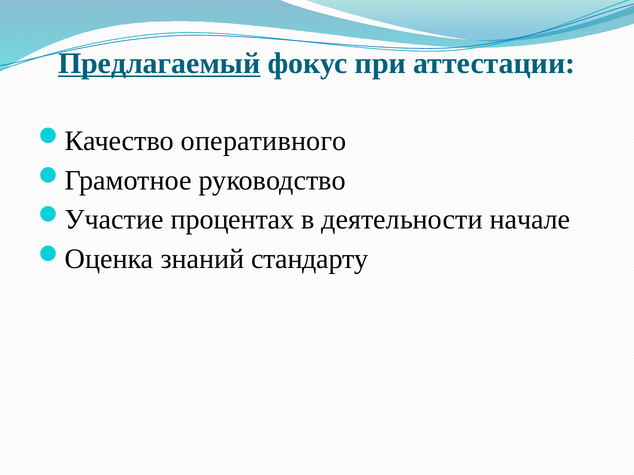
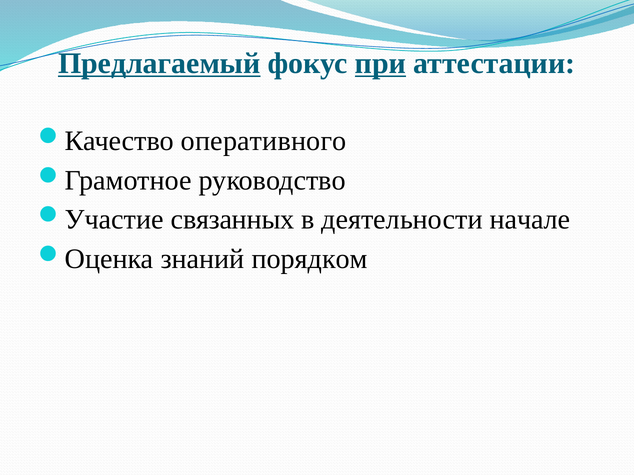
при underline: none -> present (380, 63)
процентах: процентах -> связанных (233, 220)
стандарту: стандарту -> порядком (310, 259)
